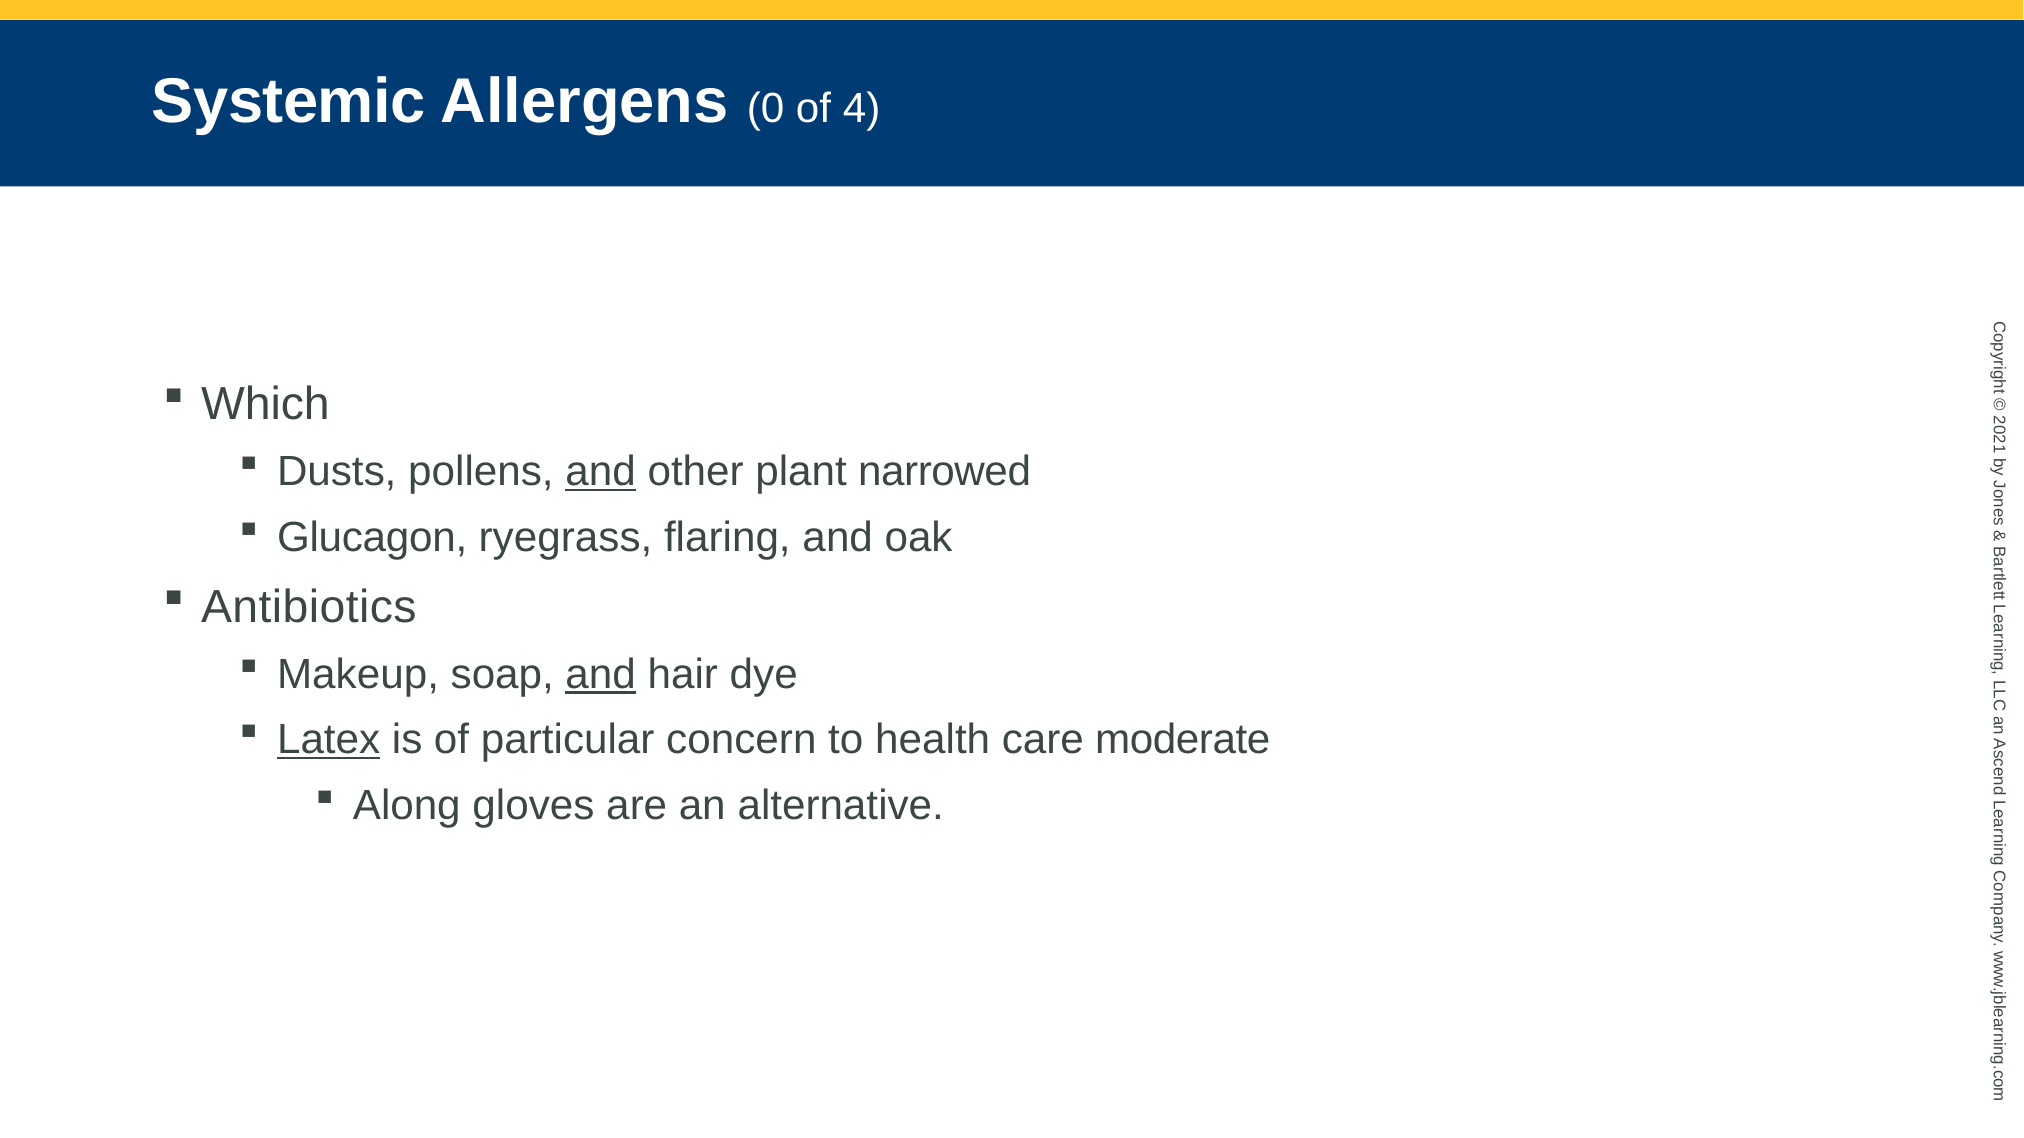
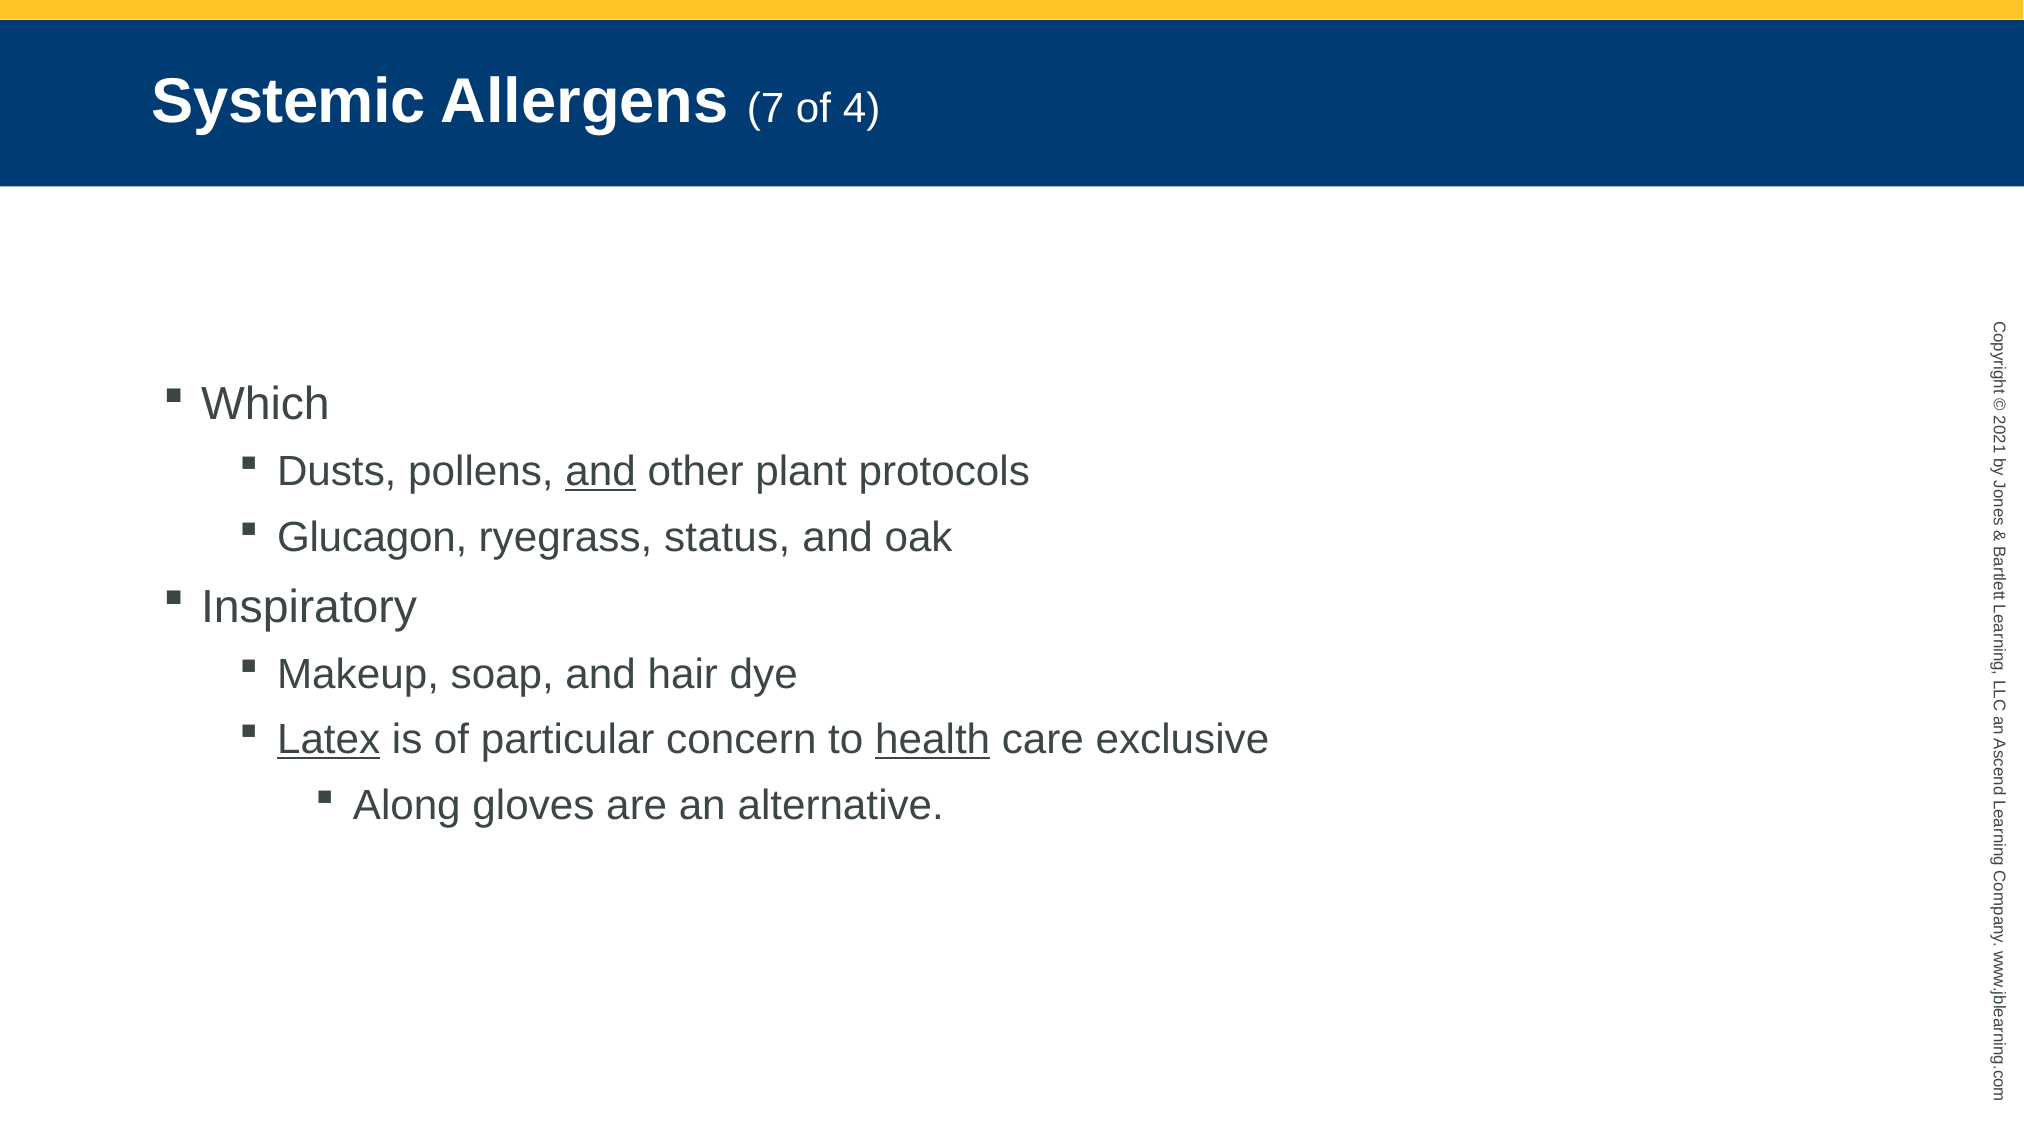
Allergens 0: 0 -> 7 (766, 109)
narrowed: narrowed -> protocols (944, 472)
flaring: flaring -> status (727, 537)
Antibiotics: Antibiotics -> Inspiratory (309, 607)
and underline: present -> none (601, 675)
health underline: none -> present (933, 740)
moderate: moderate -> exclusive (1182, 740)
